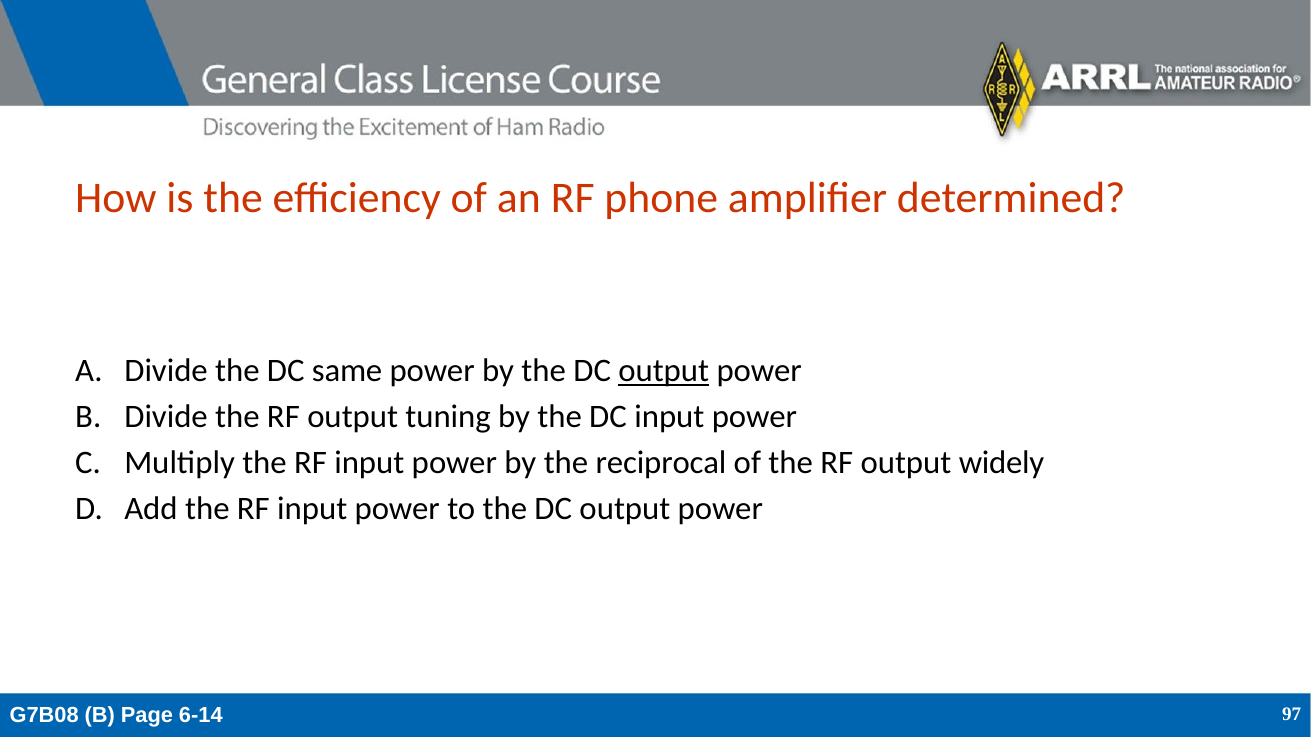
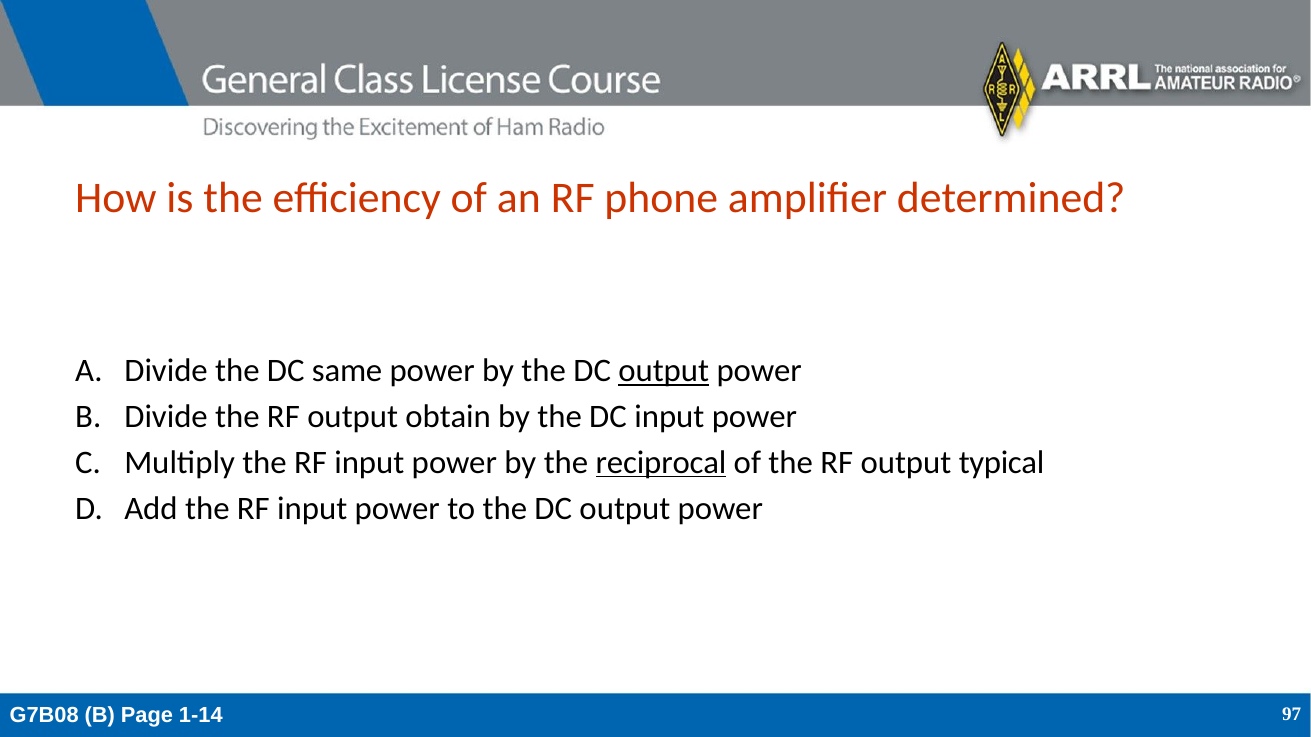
tuning: tuning -> obtain (448, 417)
reciprocal underline: none -> present (661, 463)
widely: widely -> typical (1002, 463)
6-14: 6-14 -> 1-14 (201, 716)
